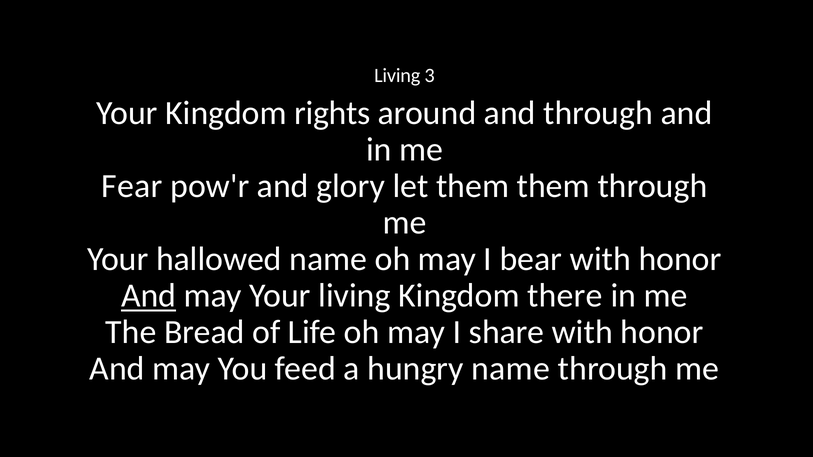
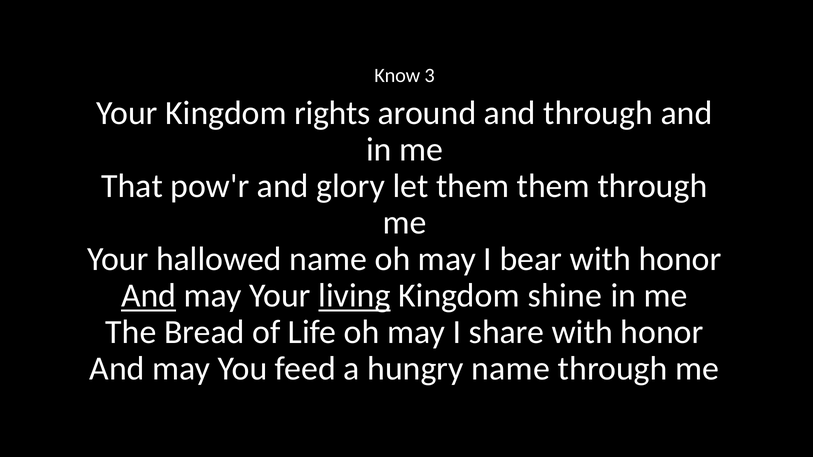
Living: Living -> Know (397, 76)
Fear: Fear -> That (132, 186)
living underline: none -> present (355, 296)
there: there -> shine (565, 296)
